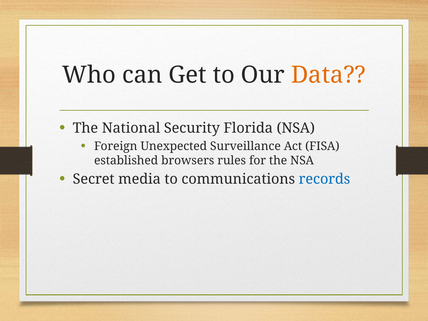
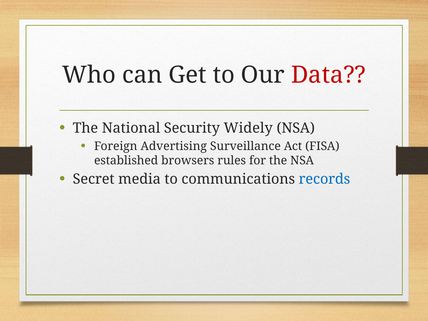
Data colour: orange -> red (328, 75)
Florida: Florida -> Widely (248, 128)
Unexpected: Unexpected -> Advertising (174, 146)
